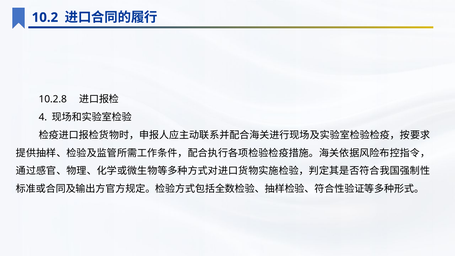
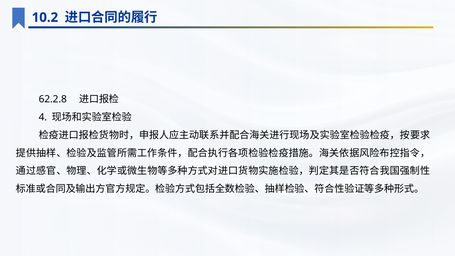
10.2.8: 10.2.8 -> 62.2.8 (53, 99)
